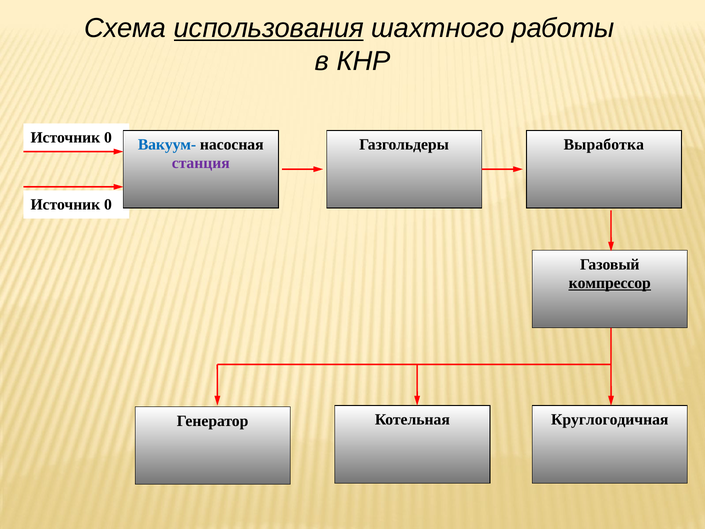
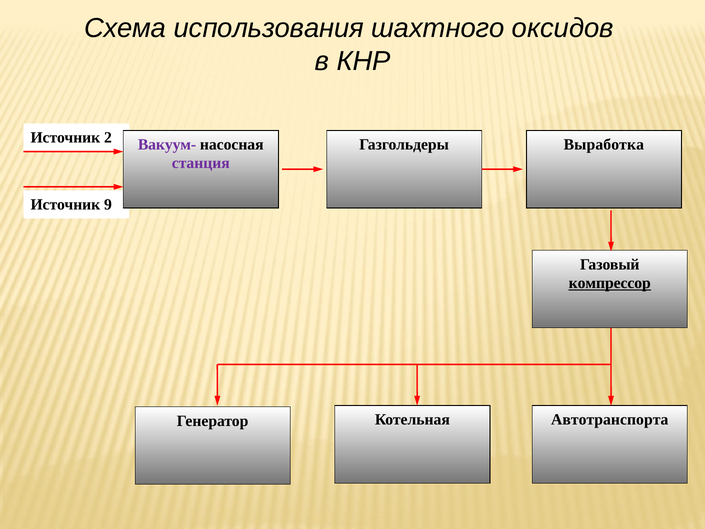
использования underline: present -> none (269, 28)
работы: работы -> оксидов (563, 28)
0: 0 -> 2 (108, 137)
Вакуум- colour: blue -> purple (167, 144)
0: 0 -> 9 (108, 204)
Круглогодичная: Круглогодичная -> Автотранспорта (610, 419)
